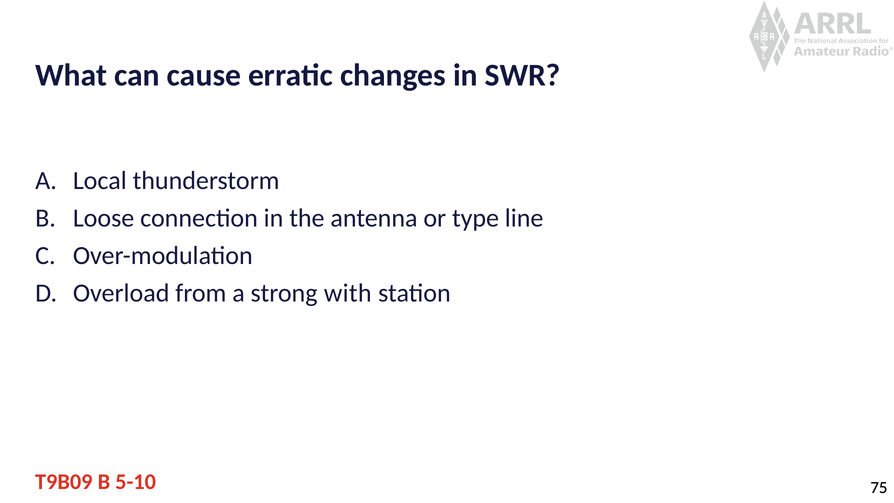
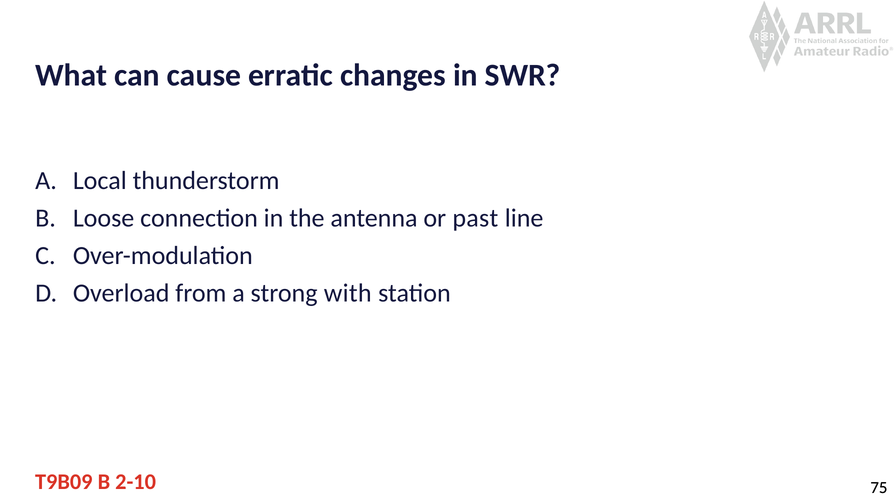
type: type -> past (475, 218)
5-10: 5-10 -> 2-10 (136, 482)
